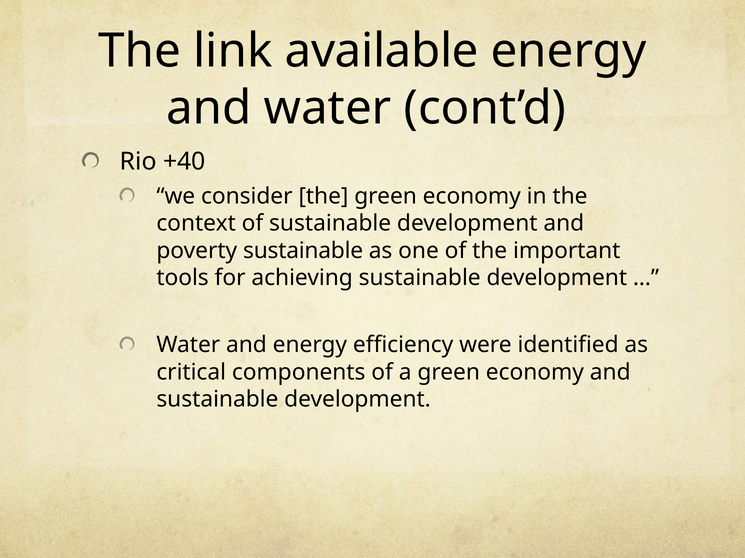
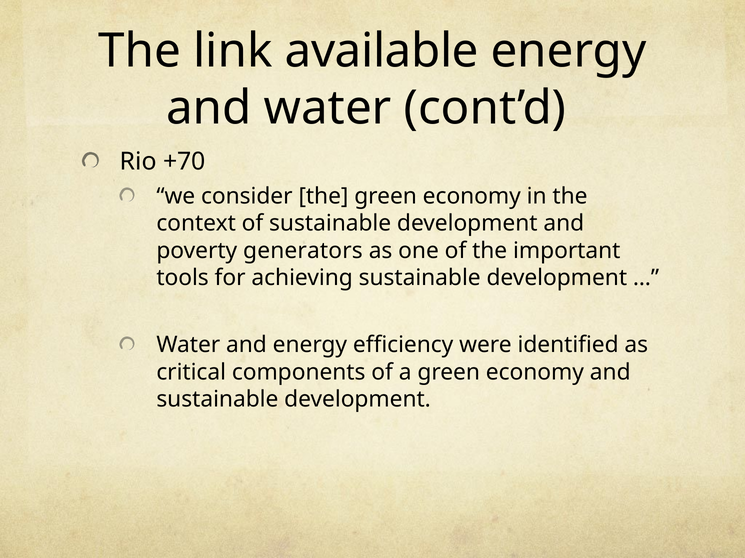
+40: +40 -> +70 (184, 162)
poverty sustainable: sustainable -> generators (303, 251)
